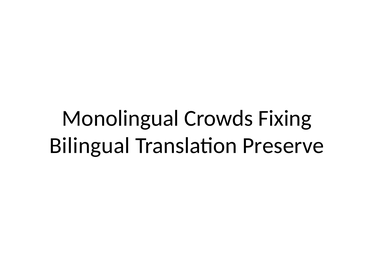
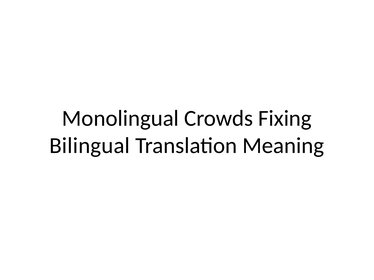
Preserve: Preserve -> Meaning (283, 146)
